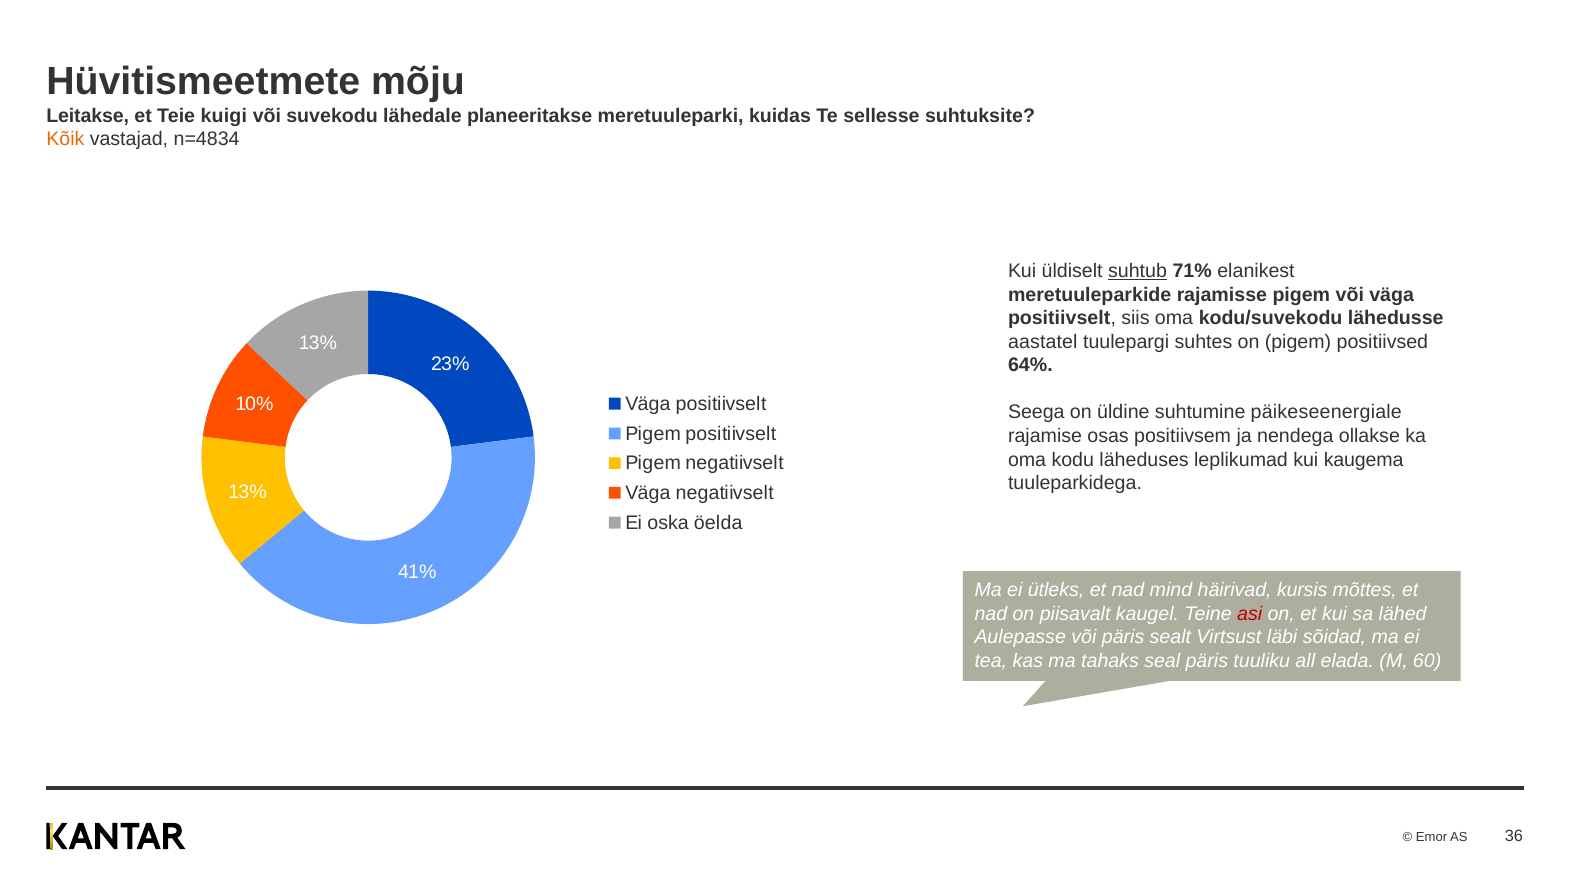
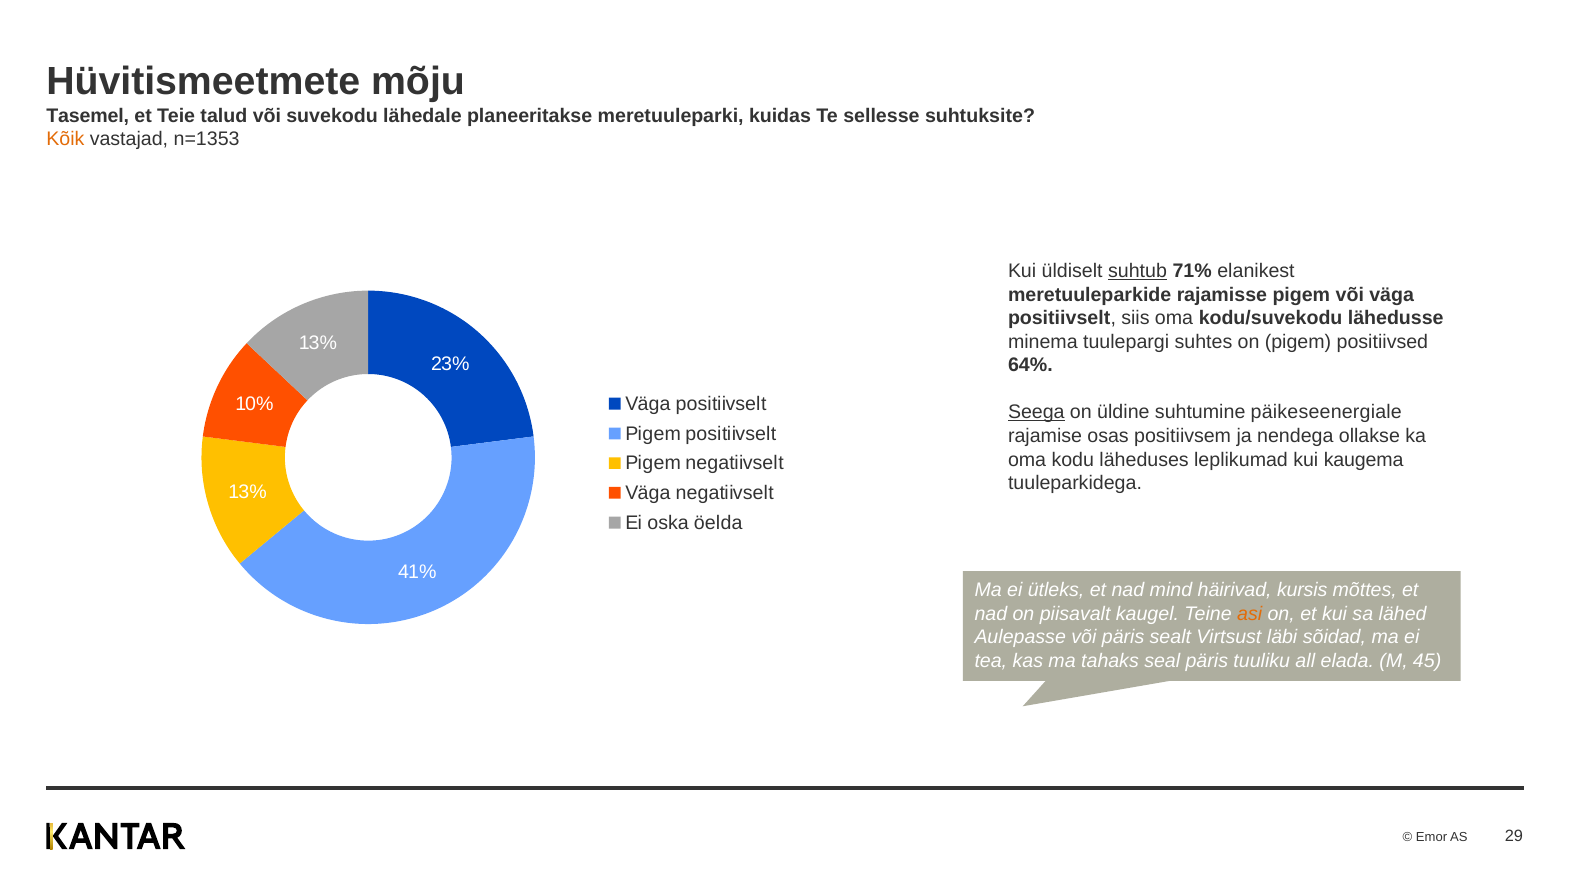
Leitakse: Leitakse -> Tasemel (88, 116)
kuigi: kuigi -> talud (224, 116)
n=4834: n=4834 -> n=1353 (207, 139)
aastatel: aastatel -> minema (1043, 342)
Seega underline: none -> present (1036, 413)
asi colour: red -> orange (1250, 614)
60: 60 -> 45 (1427, 661)
36: 36 -> 29 (1514, 837)
